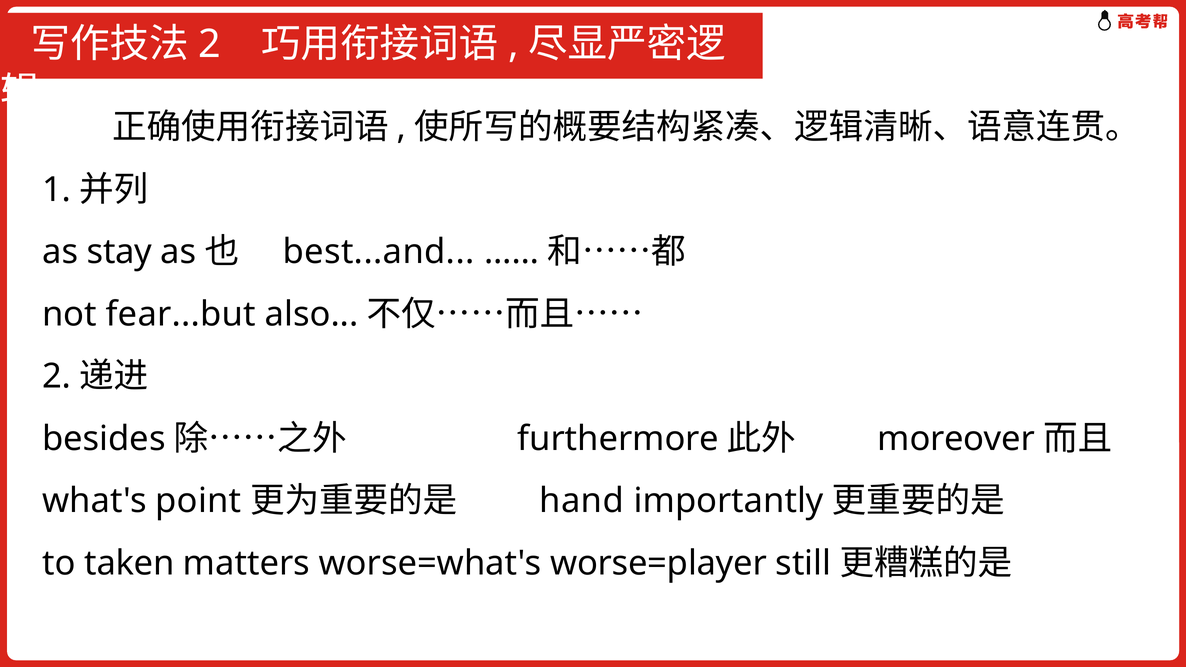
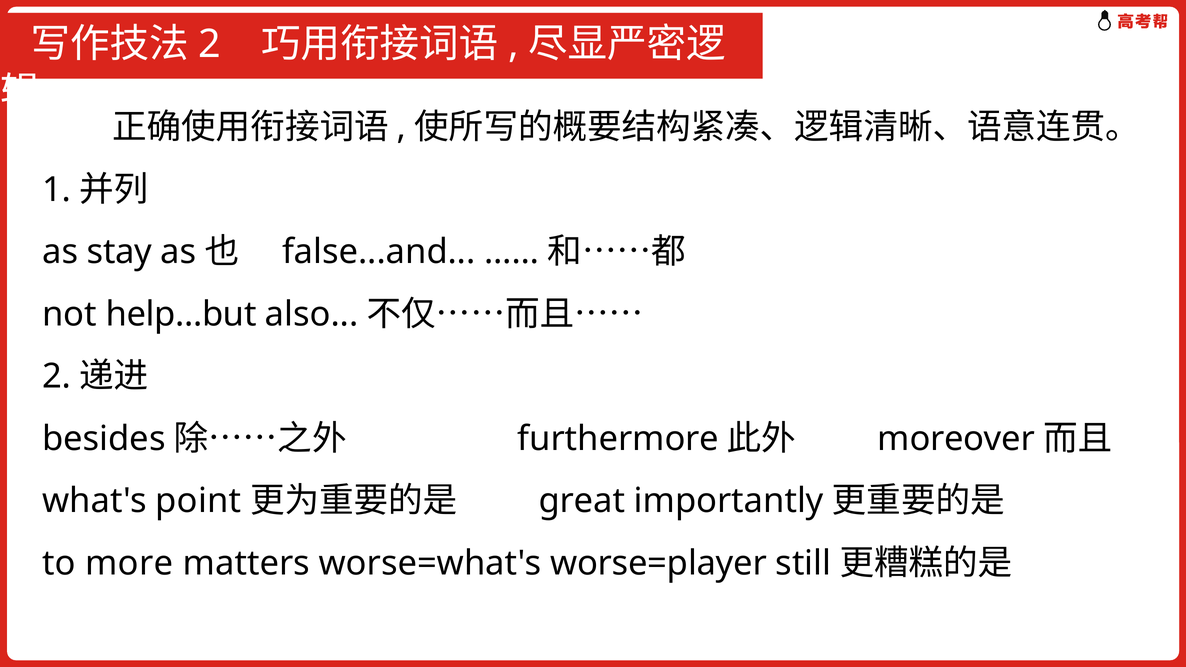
best...and: best...and -> false...and (379, 252)
fear...but: fear...but -> help...but (181, 314)
hand: hand -> great (582, 501)
taken: taken -> more (129, 563)
